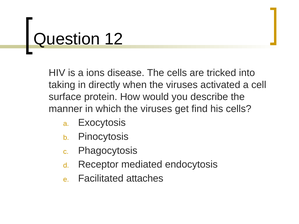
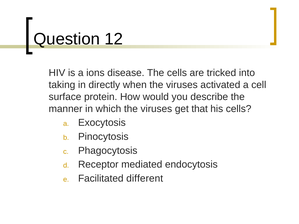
find: find -> that (200, 109)
attaches: attaches -> different (145, 179)
